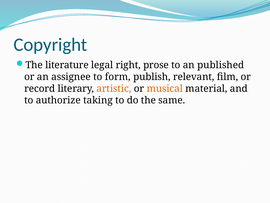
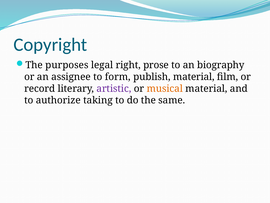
literature: literature -> purposes (67, 65)
published: published -> biography (221, 65)
publish relevant: relevant -> material (194, 77)
artistic colour: orange -> purple (114, 88)
